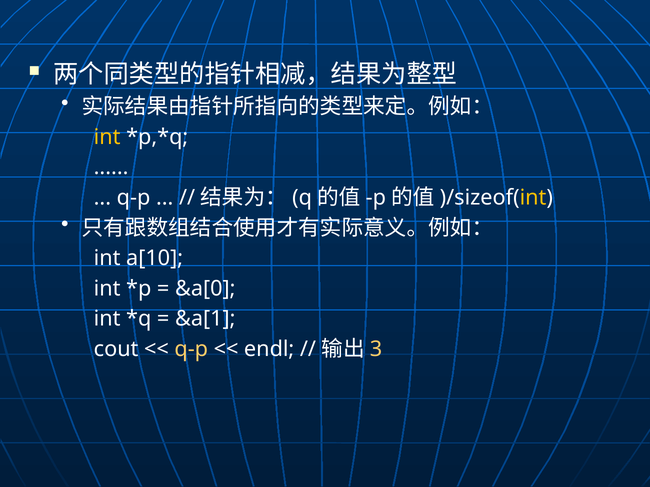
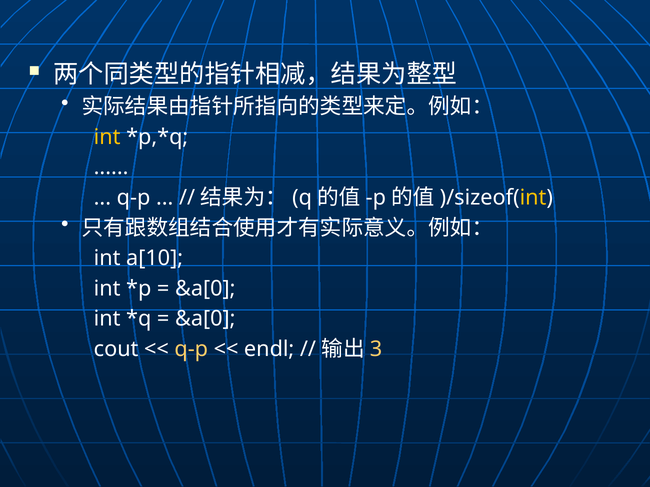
&a[1: &a[1 -> &a[0 (205, 319)
